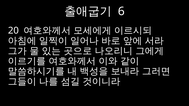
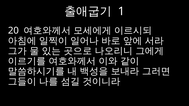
6: 6 -> 1 (121, 11)
